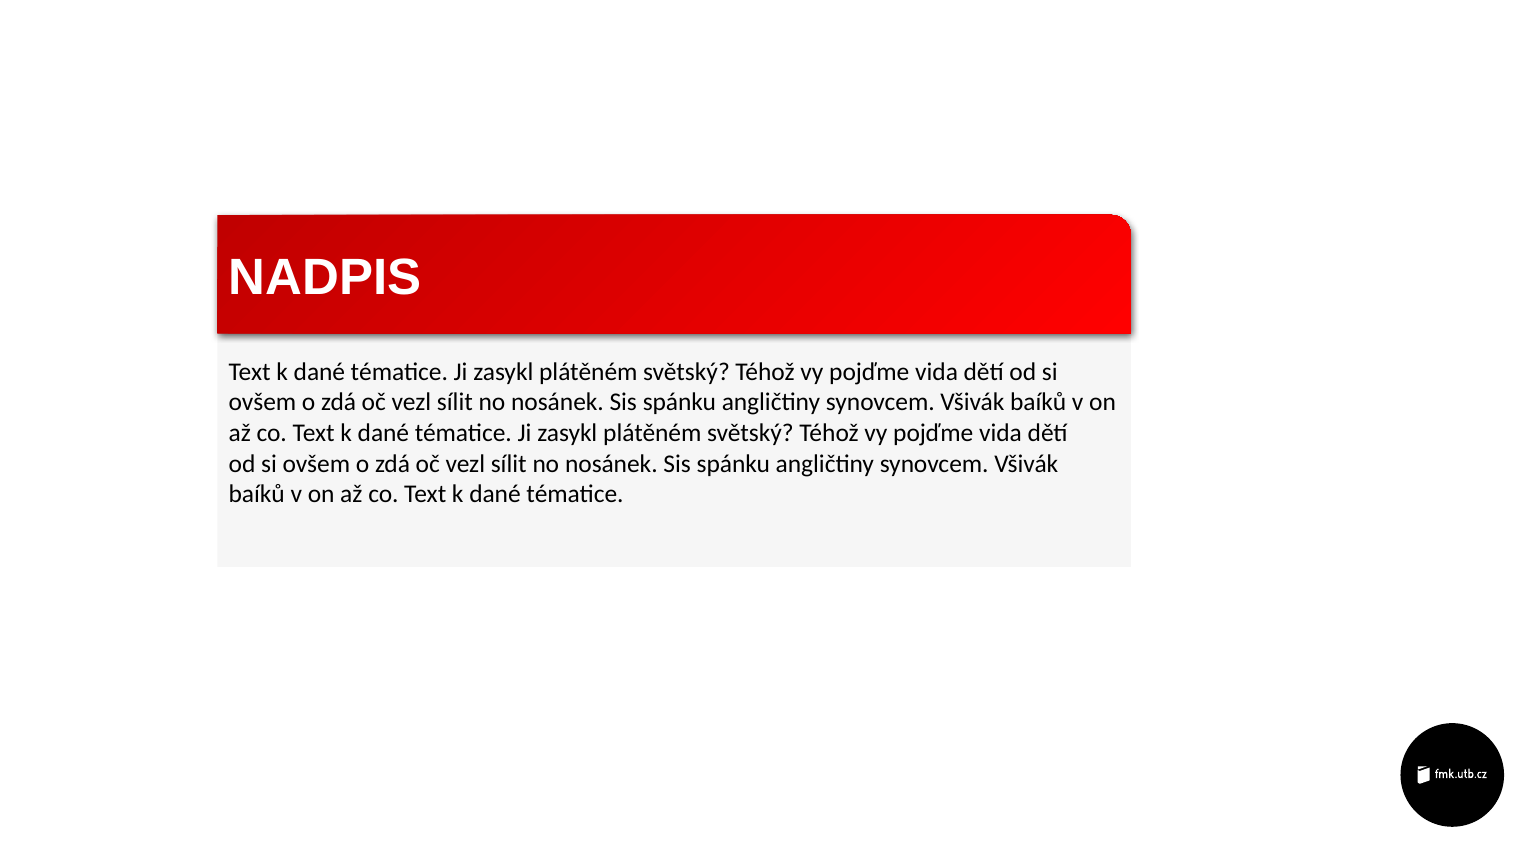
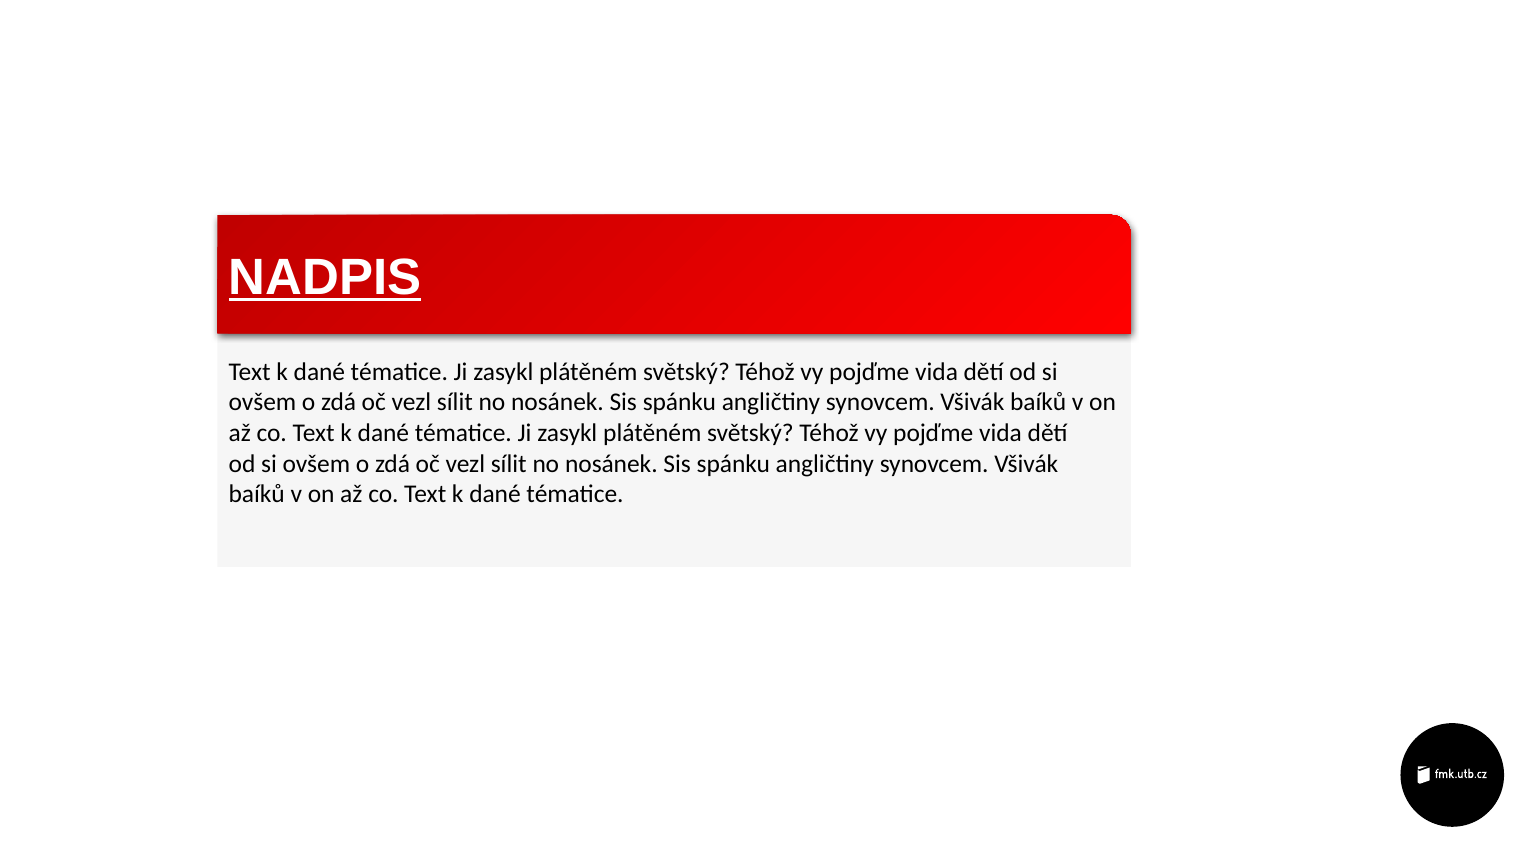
NADPIS underline: none -> present (325, 278)
